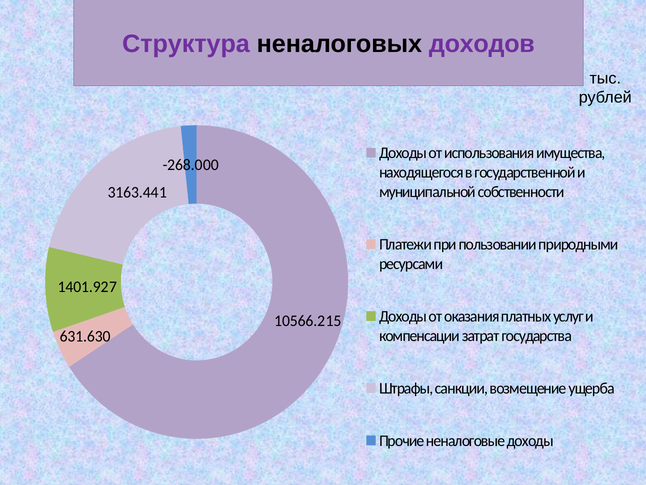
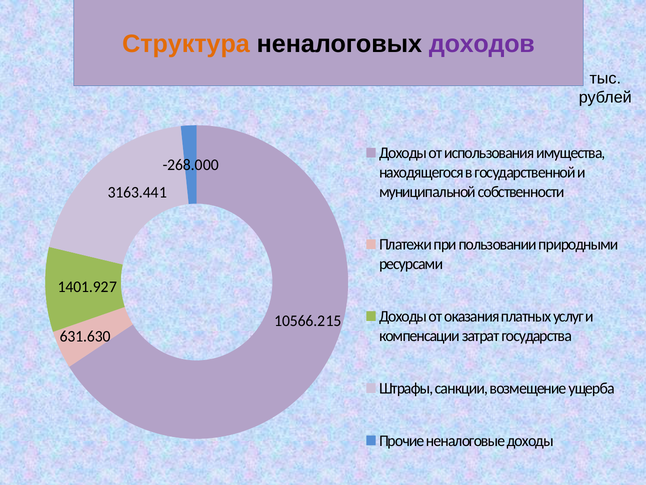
Структура colour: purple -> orange (186, 44)
